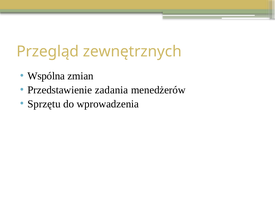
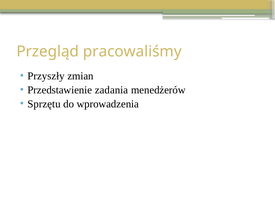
zewnętrznych: zewnętrznych -> pracowaliśmy (132, 51)
Wspólna: Wspólna -> Przyszły (46, 76)
